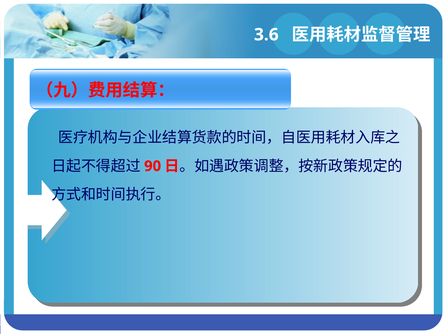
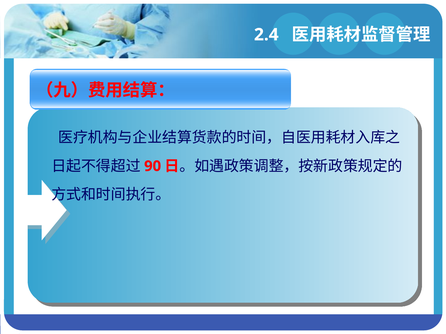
3.6: 3.6 -> 2.4 (266, 35)
